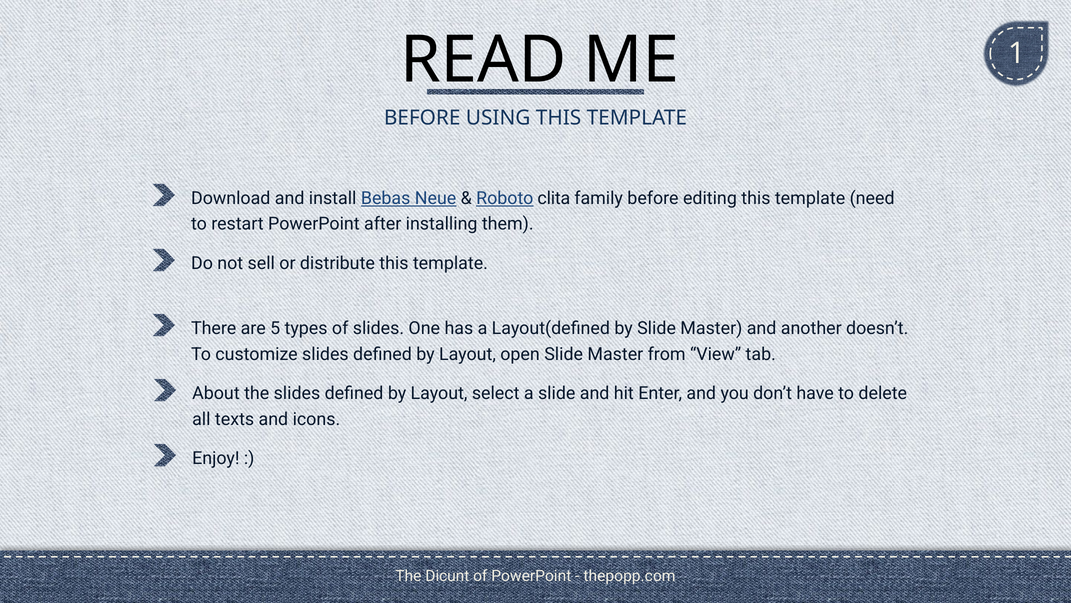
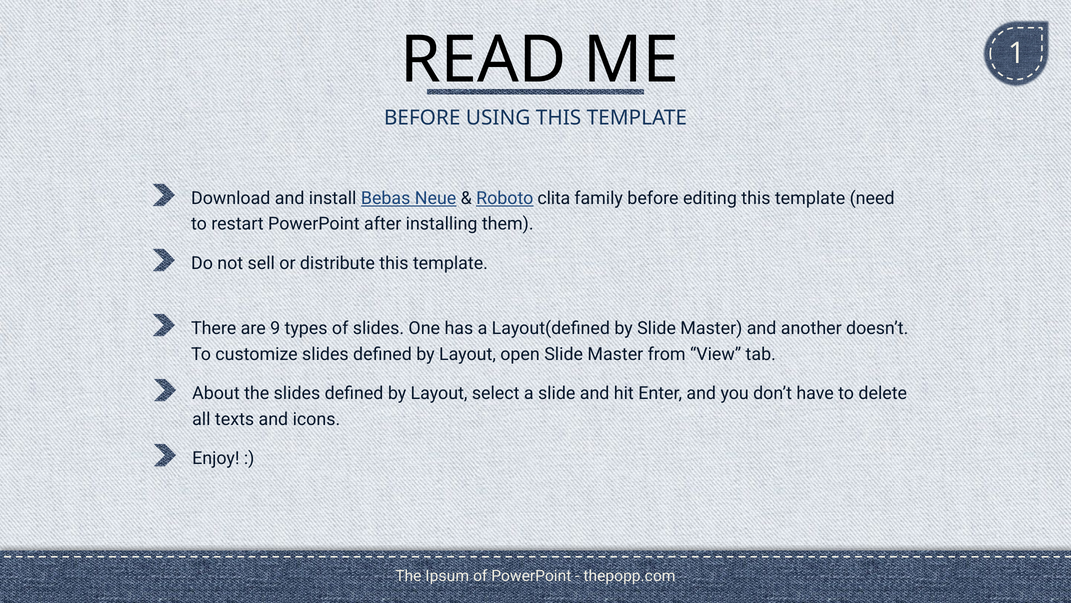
5: 5 -> 9 (275, 328)
Dicunt: Dicunt -> Ipsum (447, 575)
